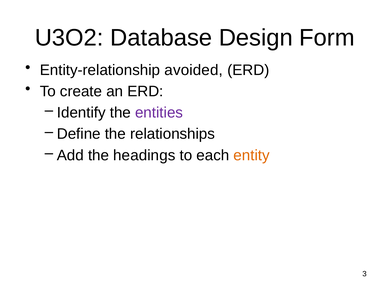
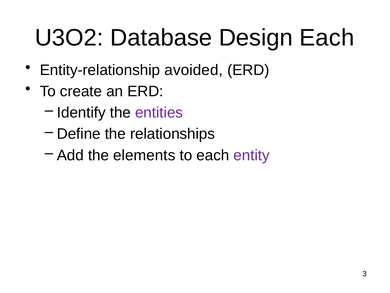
Design Form: Form -> Each (327, 38)
headings: headings -> elements (144, 155)
entity colour: orange -> purple (252, 155)
